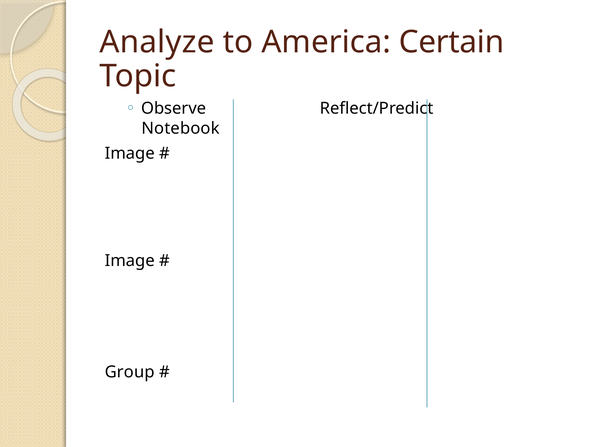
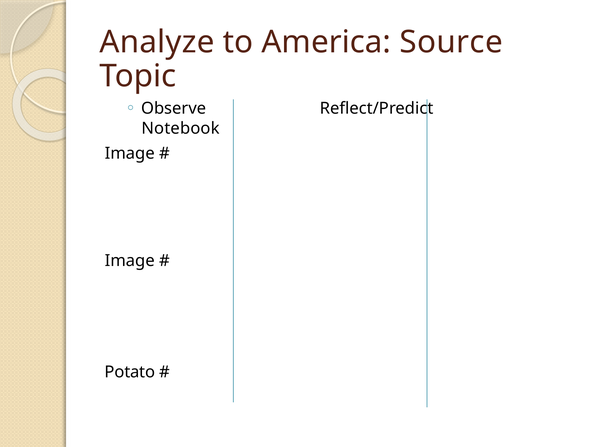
Certain: Certain -> Source (451, 42)
Group: Group -> Potato (130, 372)
